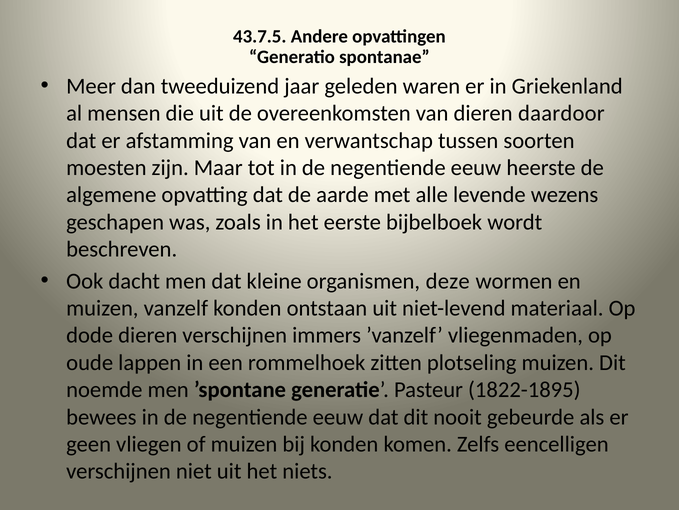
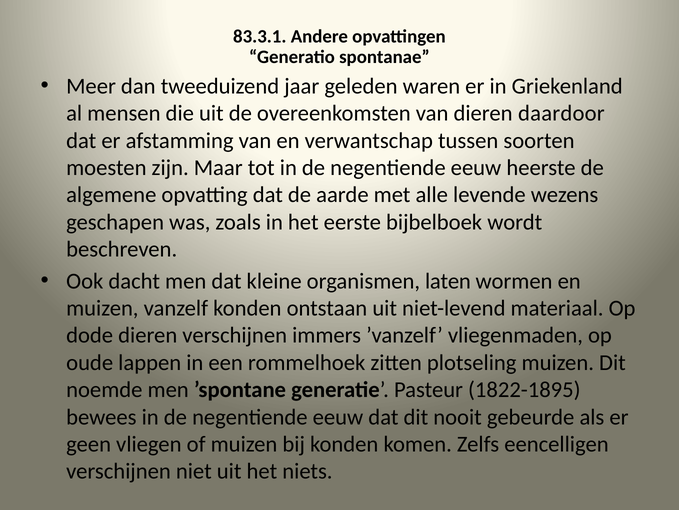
43.7.5: 43.7.5 -> 83.3.1 (260, 36)
deze: deze -> laten (448, 281)
